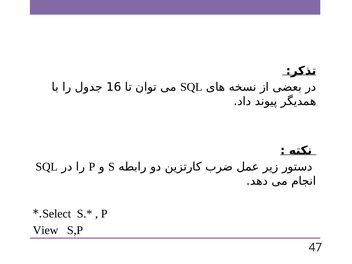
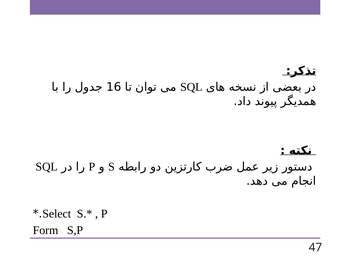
View: View -> Form (46, 230)
